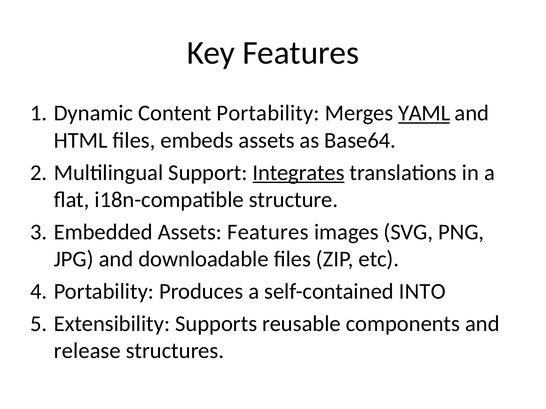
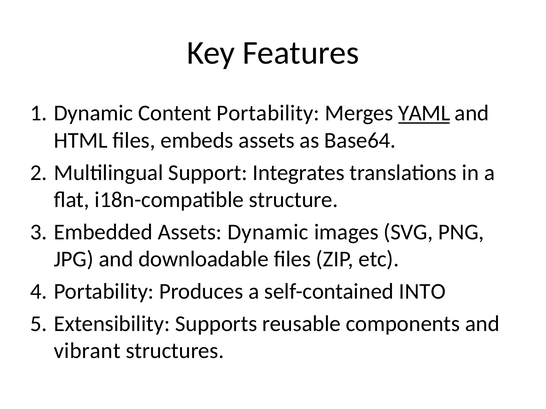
Integrates underline: present -> none (299, 173)
Assets Features: Features -> Dynamic (268, 232)
release: release -> vibrant (87, 351)
